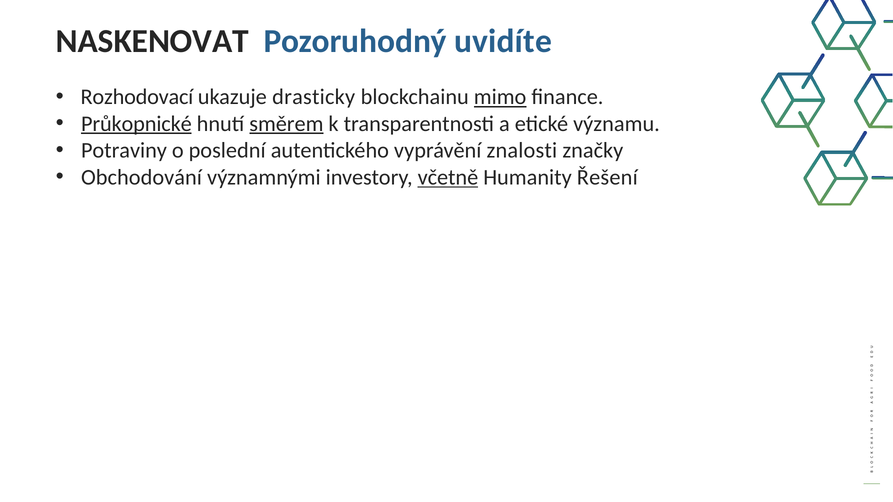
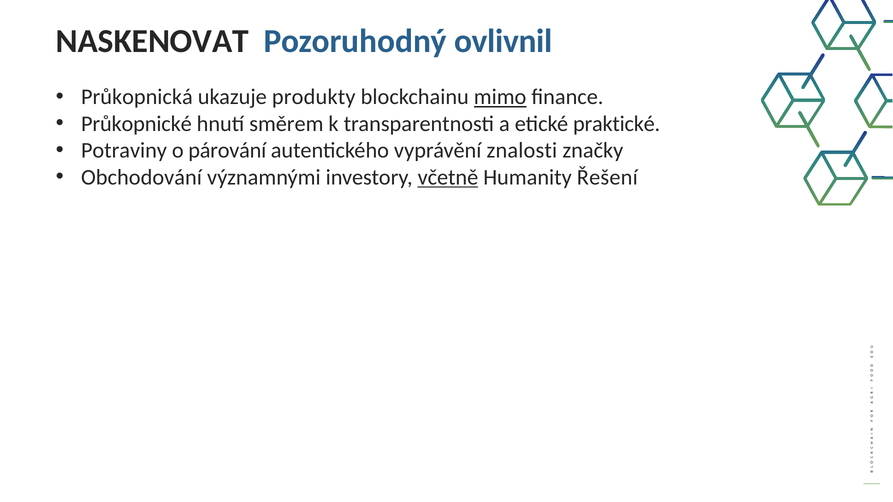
uvidíte: uvidíte -> ovlivnil (503, 41)
Rozhodovací: Rozhodovací -> Průkopnická (137, 97)
drasticky: drasticky -> produkty (314, 97)
Průkopnické underline: present -> none (136, 124)
směrem underline: present -> none (286, 124)
významu: významu -> praktické (617, 124)
poslední: poslední -> párování (227, 151)
